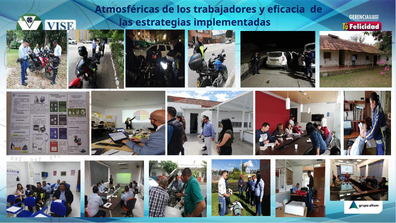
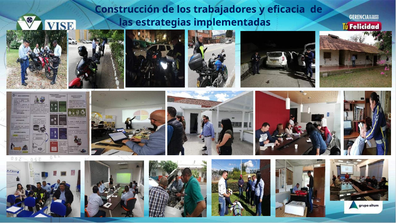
Atmosféricas: Atmosféricas -> Construcción (127, 9)
